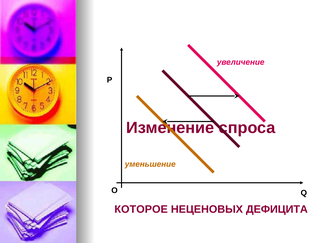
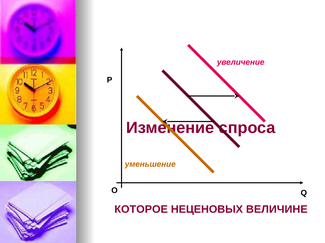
ДЕФИЦИТА: ДЕФИЦИТА -> ВЕЛИЧИНЕ (277, 210)
